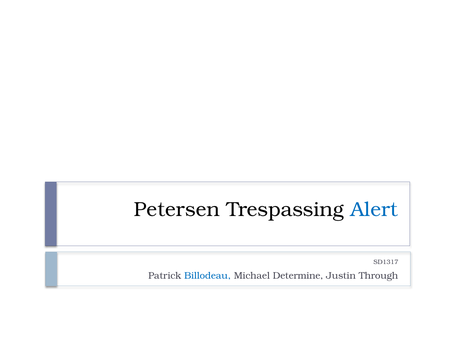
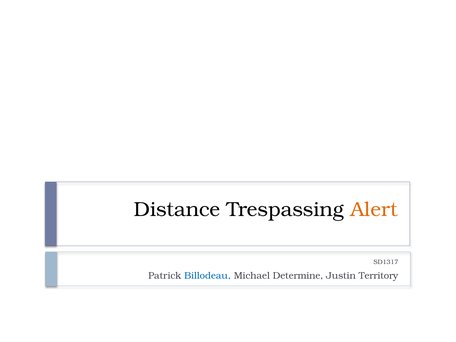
Petersen: Petersen -> Distance (177, 210)
Alert colour: blue -> orange (374, 210)
Through: Through -> Territory (378, 276)
